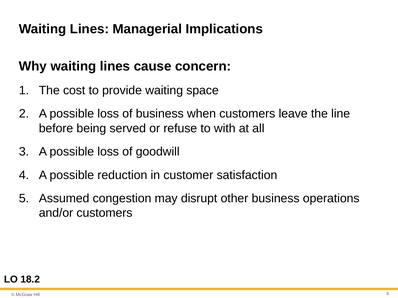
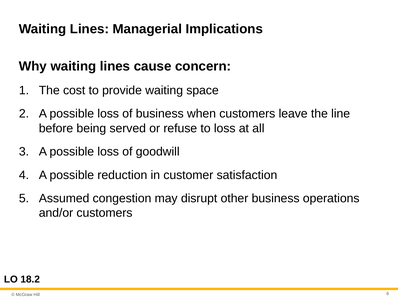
to with: with -> loss (225, 128)
